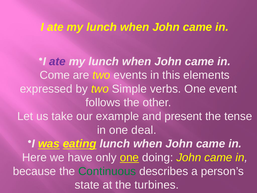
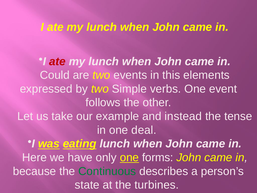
ate colour: purple -> red (57, 61)
Come: Come -> Could (55, 75)
present: present -> instead (183, 116)
doing: doing -> forms (158, 157)
